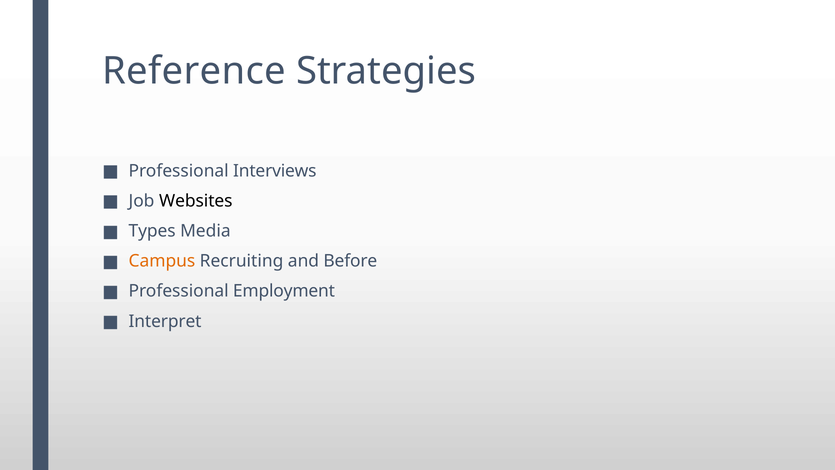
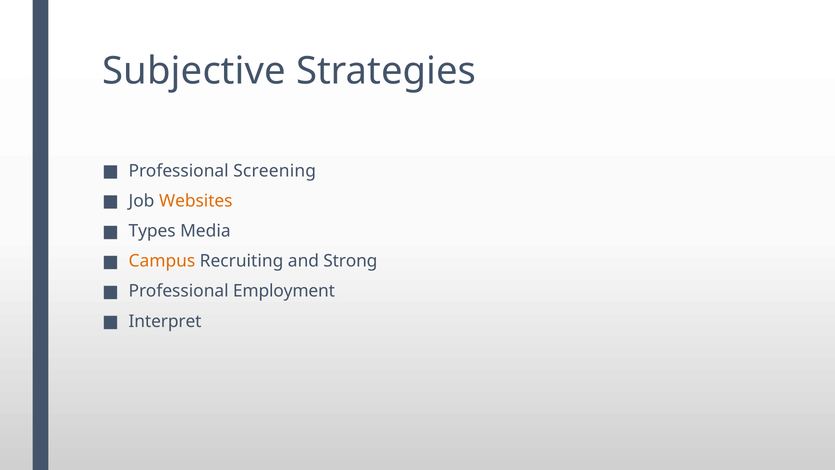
Reference: Reference -> Subjective (194, 71)
Interviews: Interviews -> Screening (275, 171)
Websites colour: black -> orange (196, 201)
Before: Before -> Strong (350, 261)
